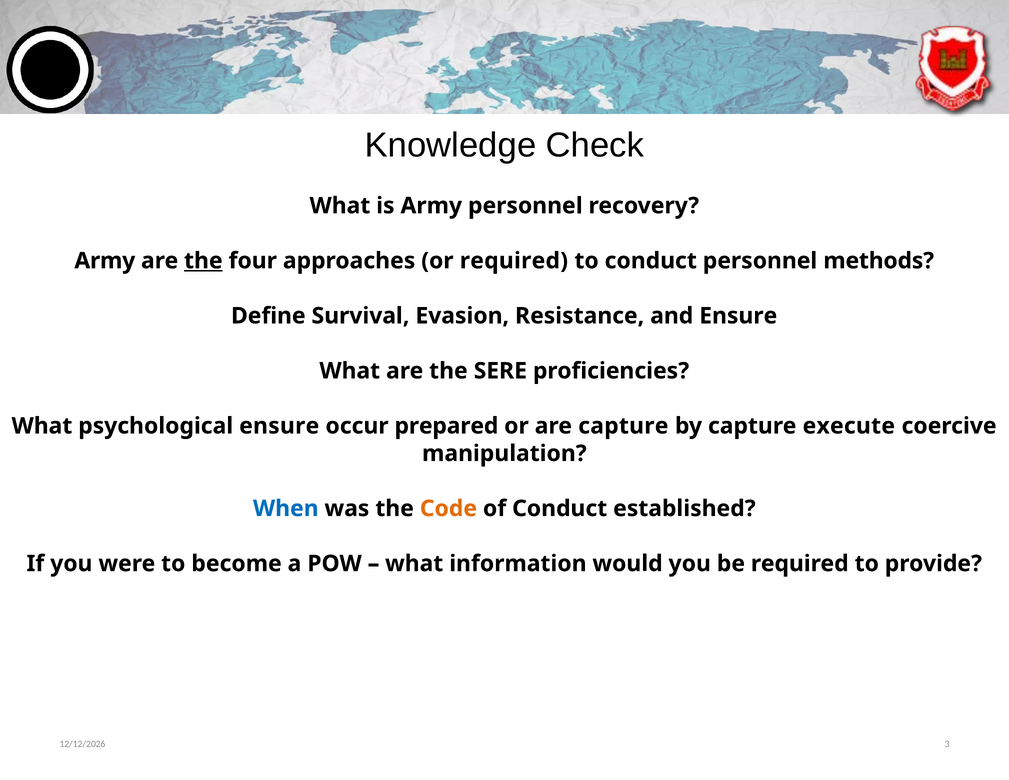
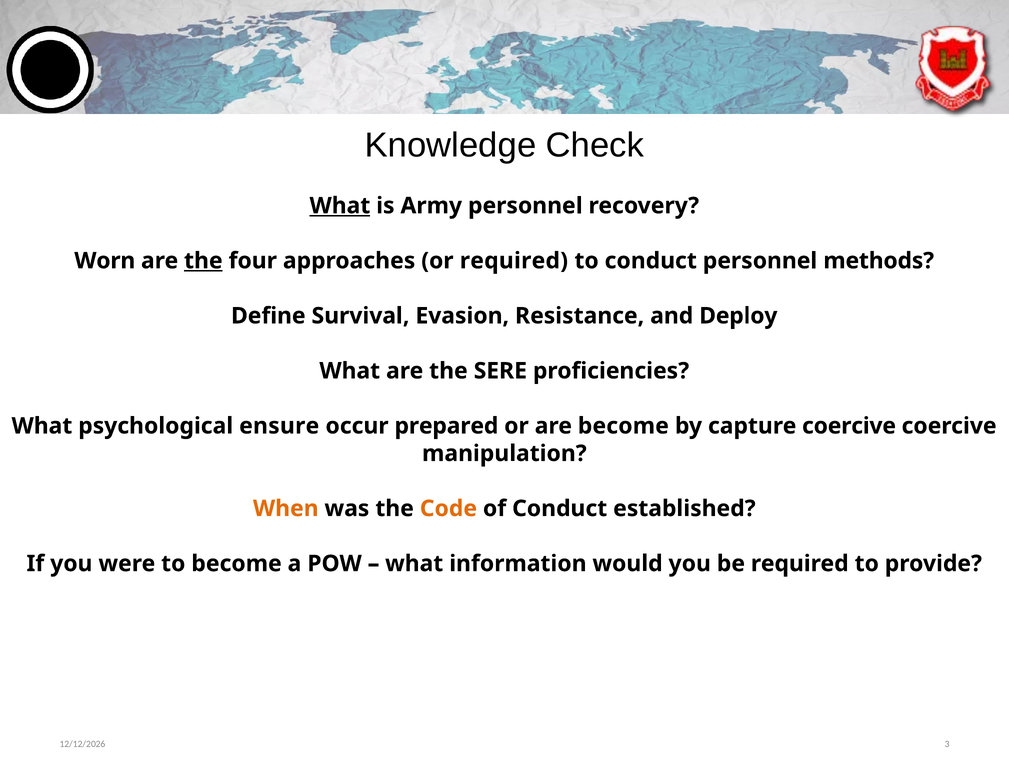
What underline: none -> present (340, 206)
Army: Army -> Worn (105, 261)
and Ensure: Ensure -> Deploy (738, 316)
are capture: capture -> become (623, 426)
capture execute: execute -> coercive (849, 426)
When colour: blue -> orange (286, 508)
